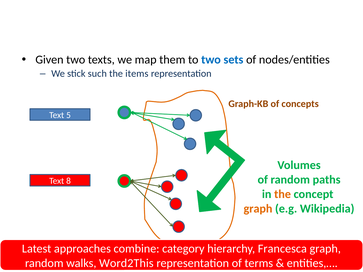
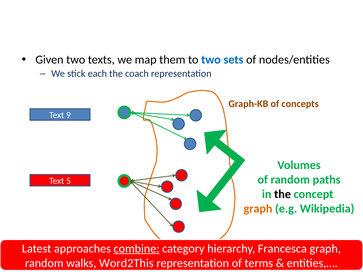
such: such -> each (97, 74)
items: items -> coach (137, 74)
5: 5 -> 9 (68, 115)
8: 8 -> 5 (68, 181)
the colour: orange -> black (283, 194)
combine underline: none -> present (137, 249)
